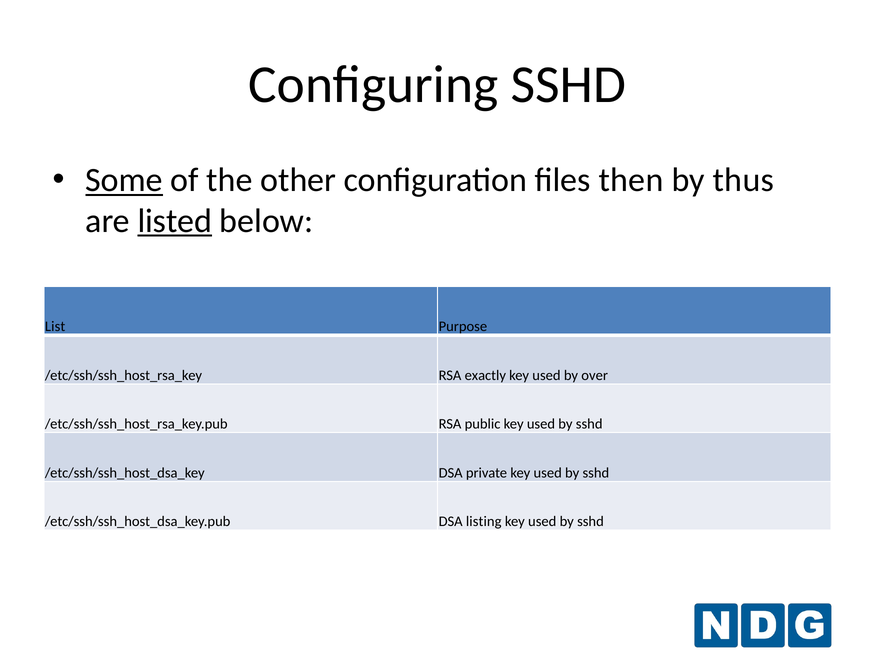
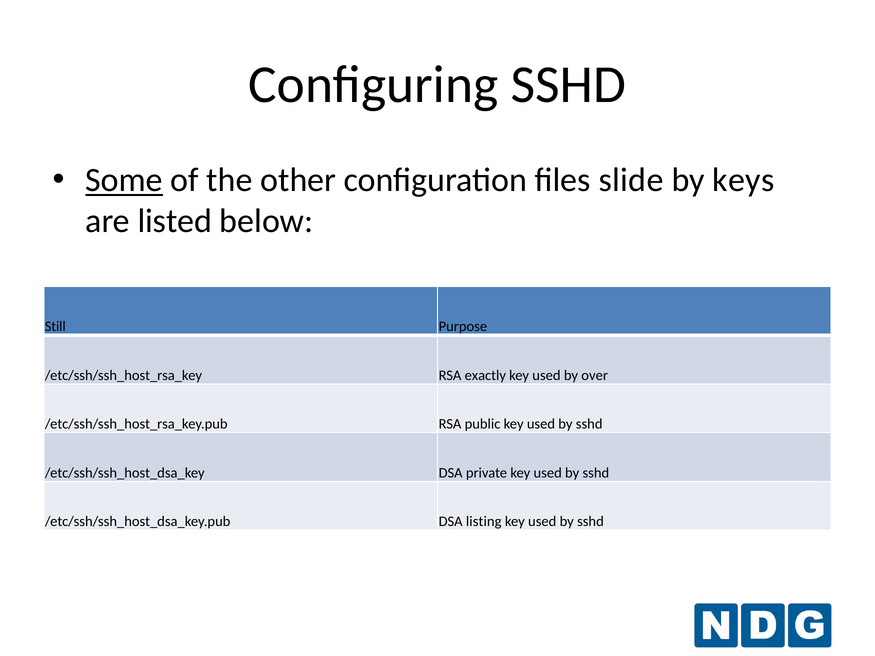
then: then -> slide (631, 180)
thus: thus -> keys (743, 180)
listed underline: present -> none (175, 221)
List: List -> Still (55, 327)
